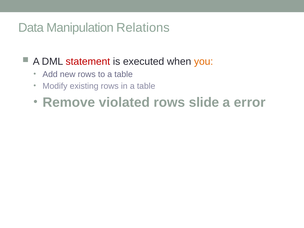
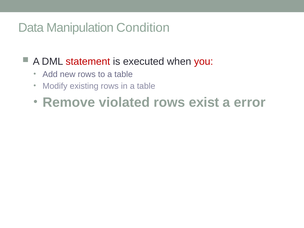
Relations: Relations -> Condition (143, 28)
you colour: orange -> red (204, 62)
slide: slide -> exist (204, 102)
